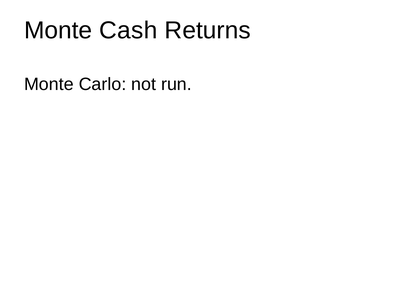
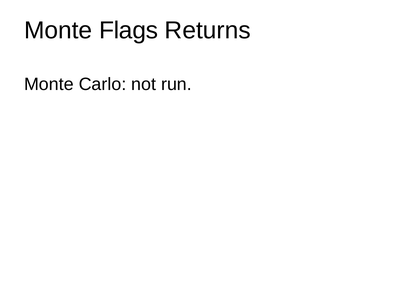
Cash: Cash -> Flags (129, 31)
